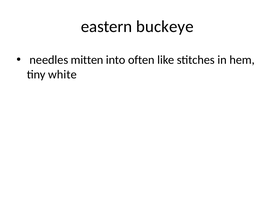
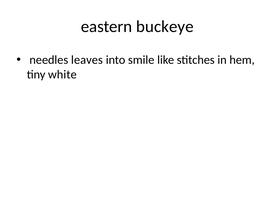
mitten: mitten -> leaves (87, 60)
often: often -> smile (141, 60)
